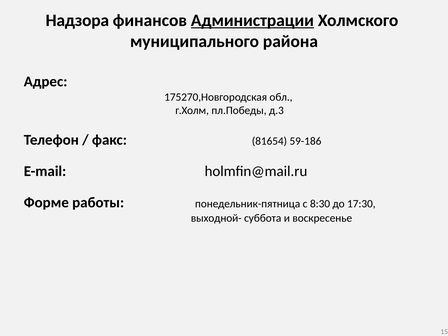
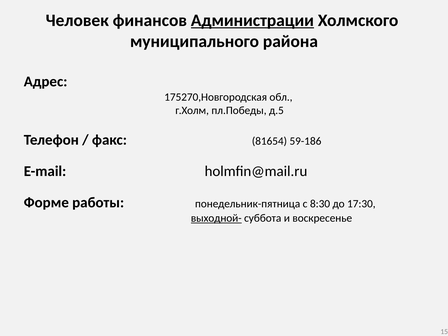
Надзора: Надзора -> Человек (77, 20)
д.3: д.3 -> д.5 (276, 111)
выходной- underline: none -> present (216, 218)
